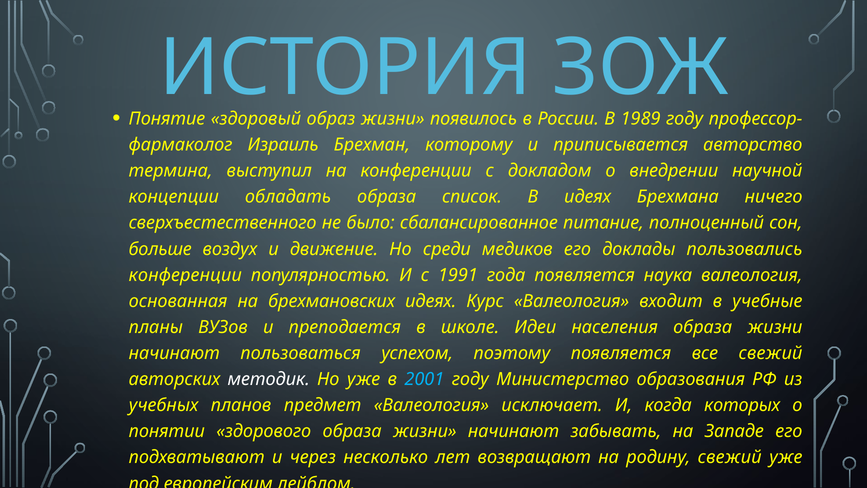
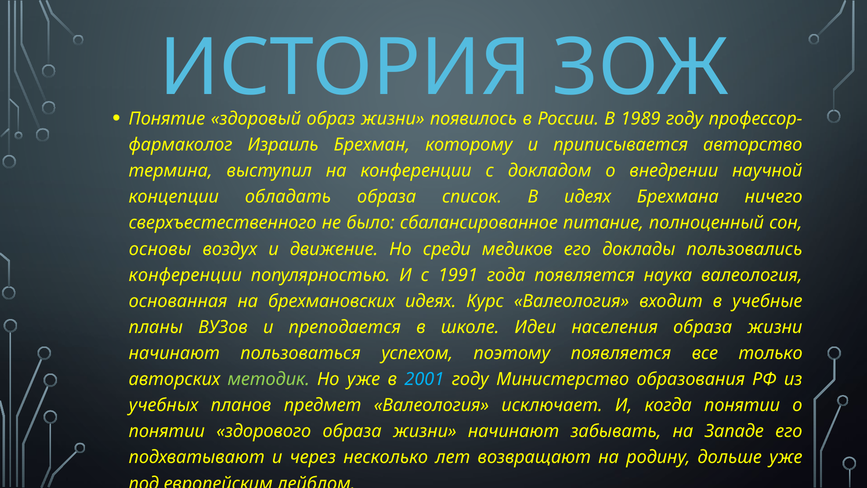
больше: больше -> основы (160, 249)
все свежий: свежий -> только (771, 353)
методик colour: white -> light green (269, 379)
когда которых: которых -> понятии (742, 405)
родину свежий: свежий -> дольше (730, 457)
